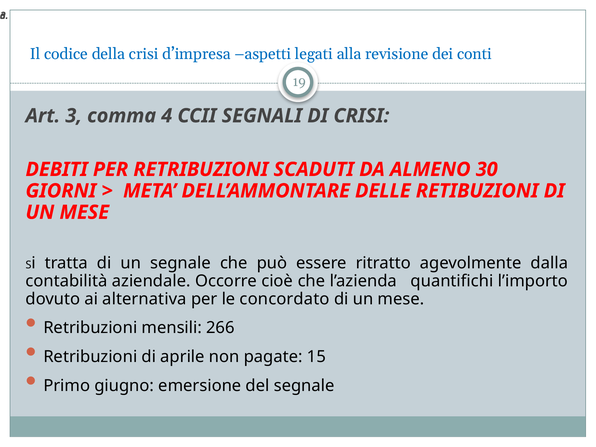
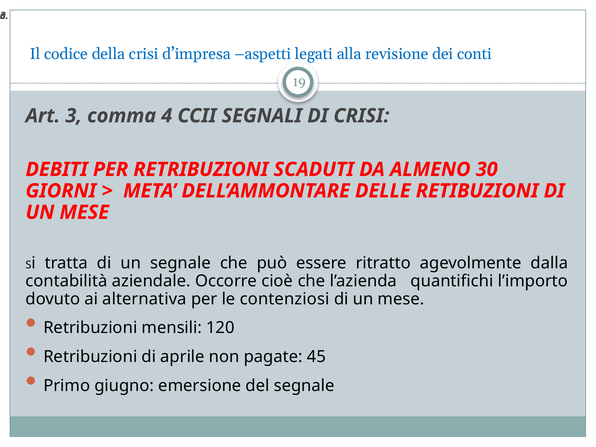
concordato: concordato -> contenziosi (285, 299)
266: 266 -> 120 (220, 328)
15: 15 -> 45 (316, 357)
